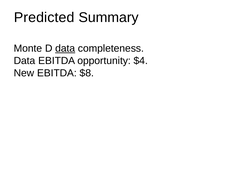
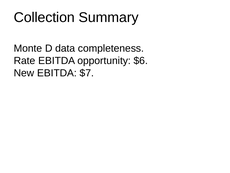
Predicted: Predicted -> Collection (44, 17)
data underline: present -> none (65, 48)
Data: Data -> Rate (25, 61)
$4: $4 -> $6 (141, 61)
$8: $8 -> $7 (87, 73)
